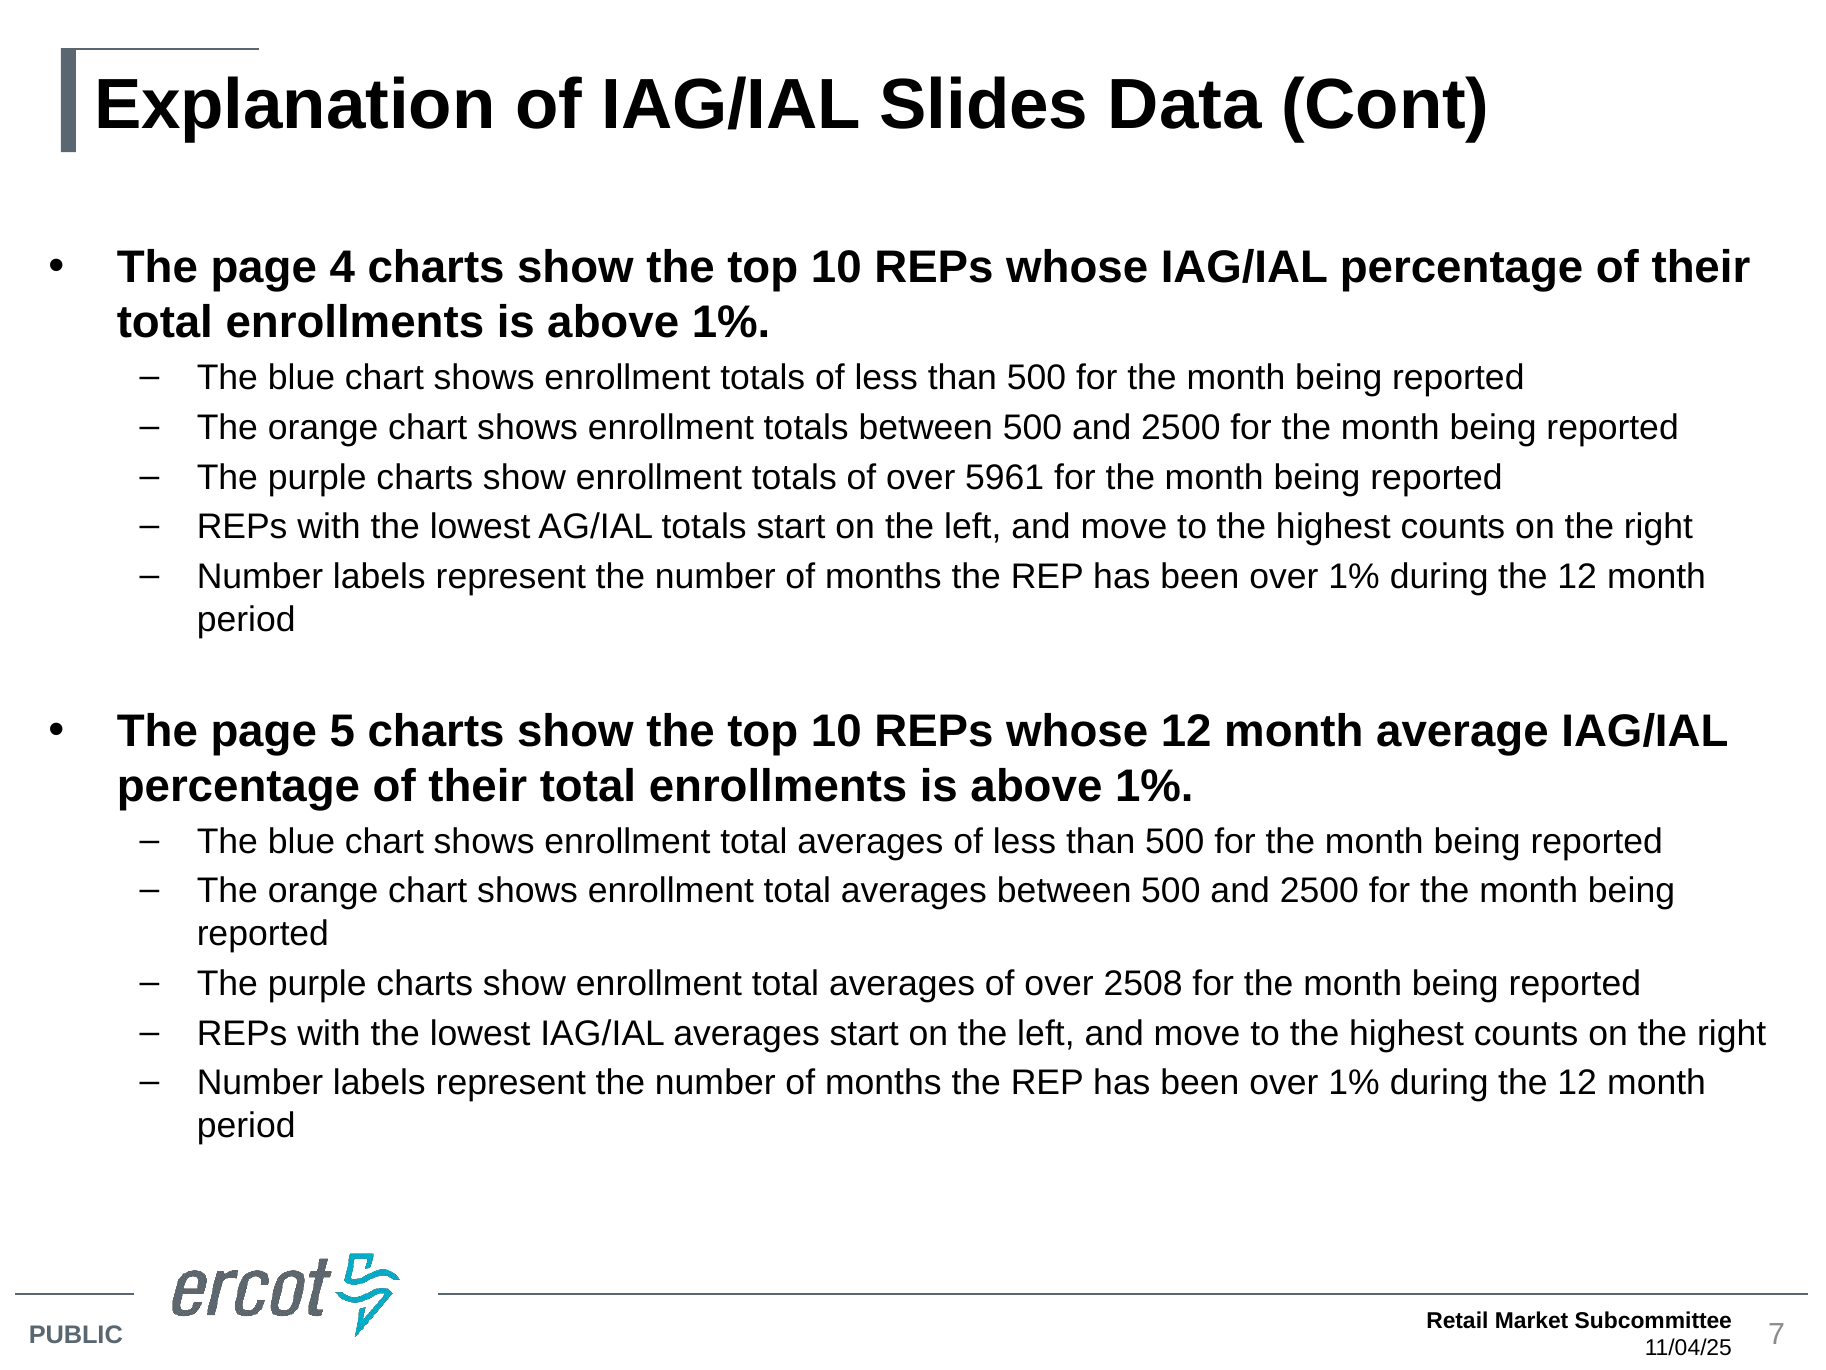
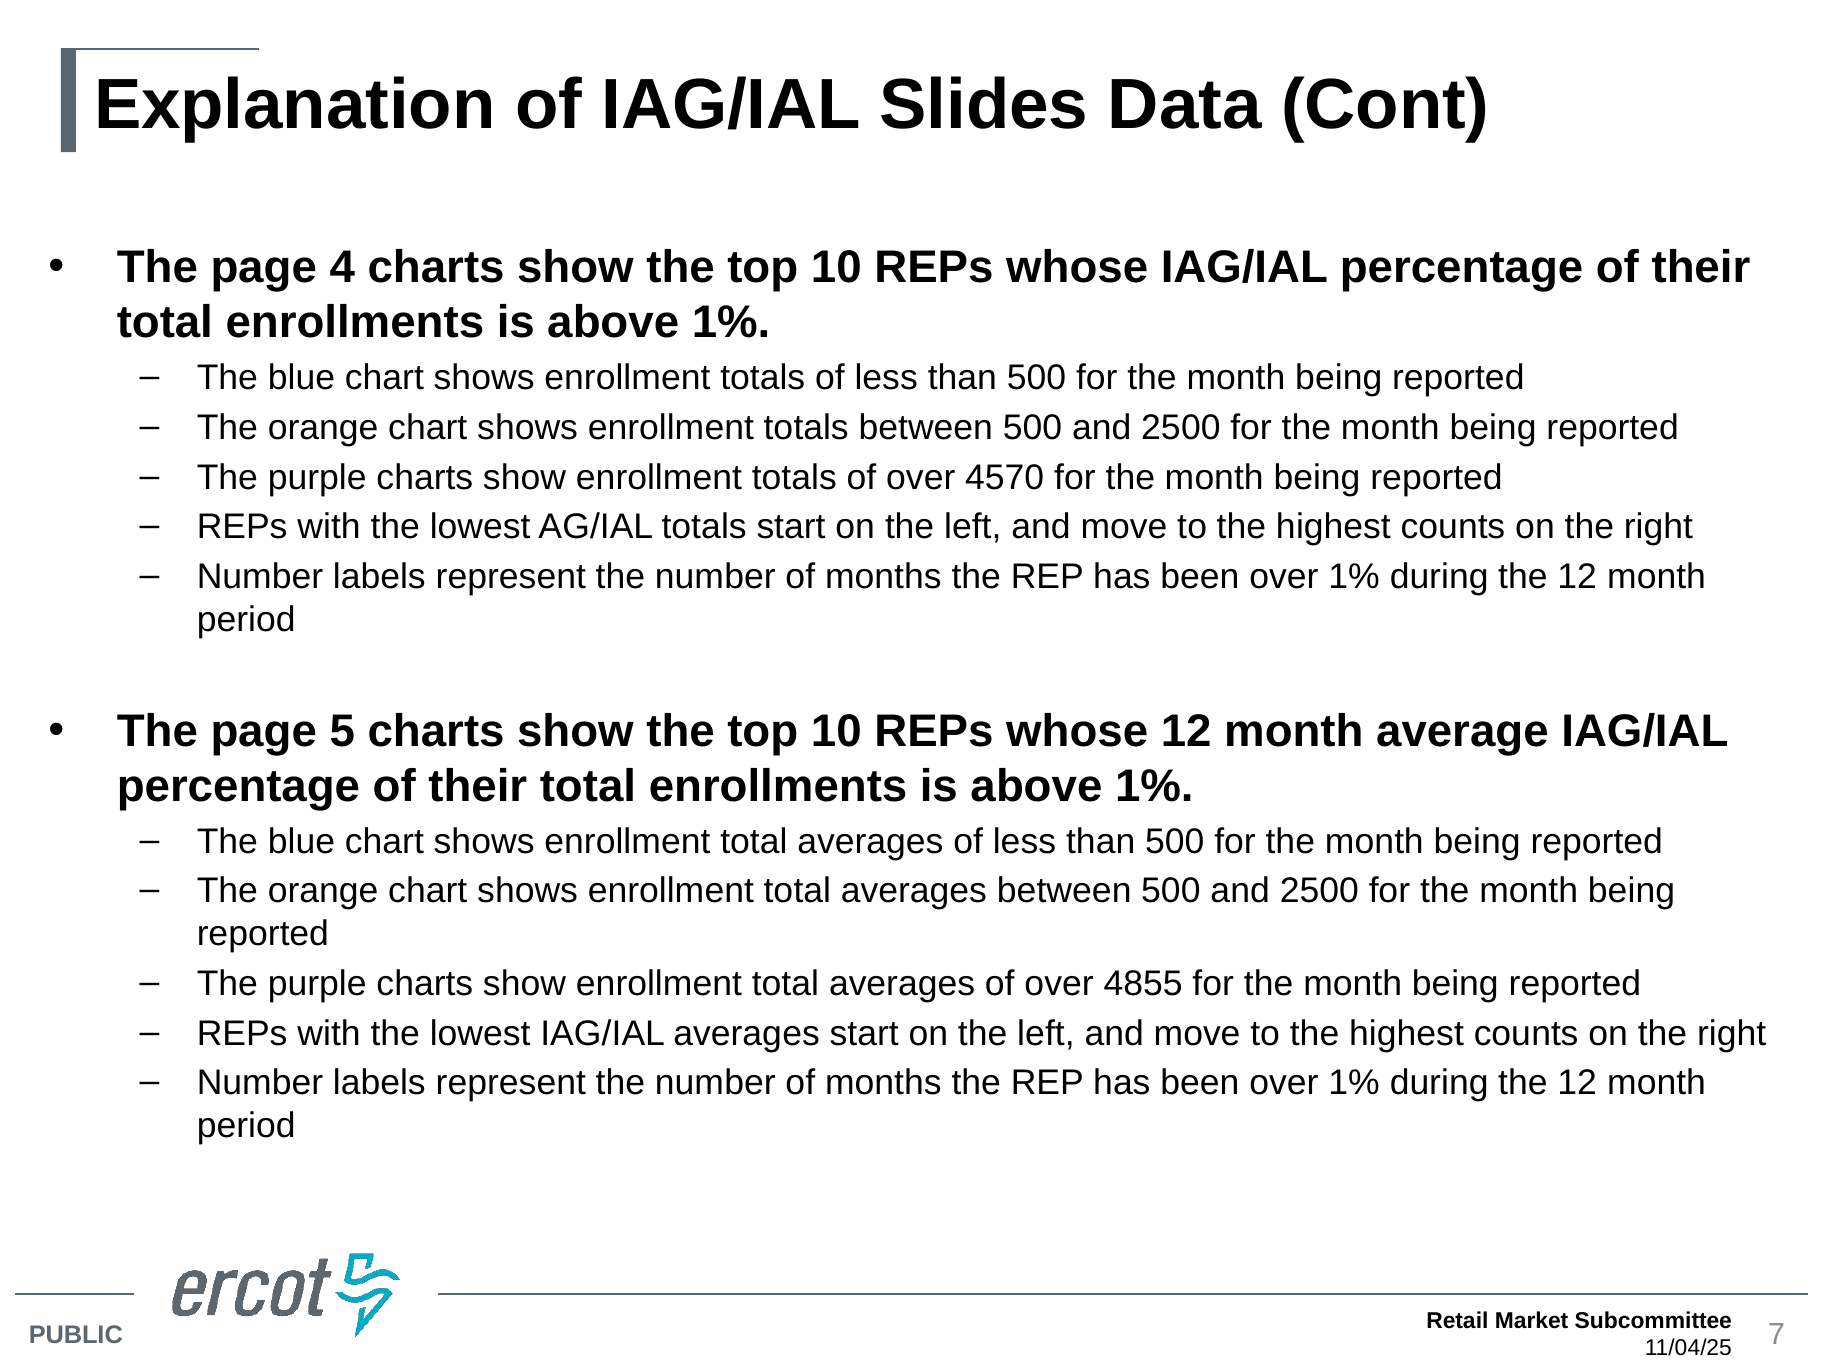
5961: 5961 -> 4570 (1005, 477)
2508: 2508 -> 4855 (1143, 983)
